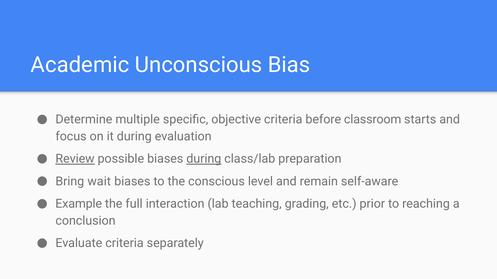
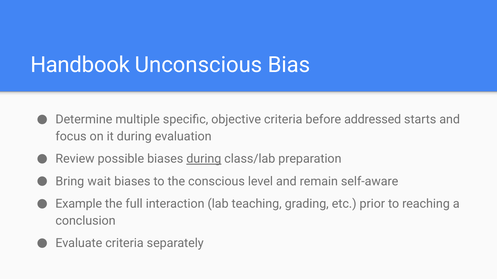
Academic: Academic -> Handbook (80, 65)
classroom: classroom -> addressed (373, 120)
Review underline: present -> none (75, 159)
